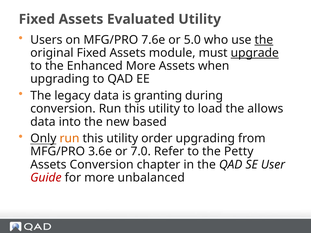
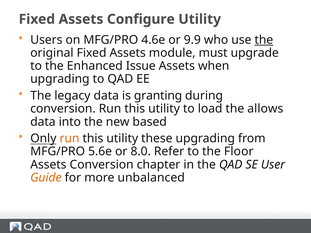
Evaluated: Evaluated -> Configure (141, 19)
7.6e: 7.6e -> 4.6e (153, 40)
5.0: 5.0 -> 9.9 (192, 40)
upgrade underline: present -> none (255, 53)
Enhanced More: More -> Issue (141, 66)
order: order -> these (157, 139)
3.6e: 3.6e -> 5.6e (100, 152)
7.0: 7.0 -> 8.0 (141, 152)
Petty: Petty -> Floor (239, 152)
Guide colour: red -> orange (46, 178)
